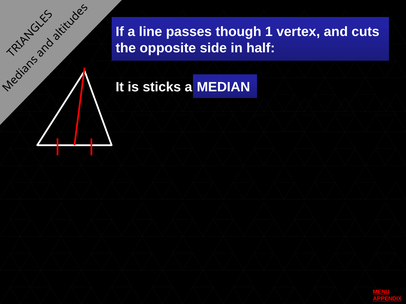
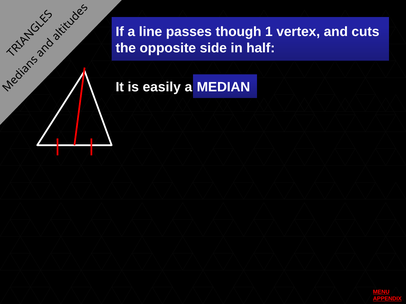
sticks: sticks -> easily (162, 87)
